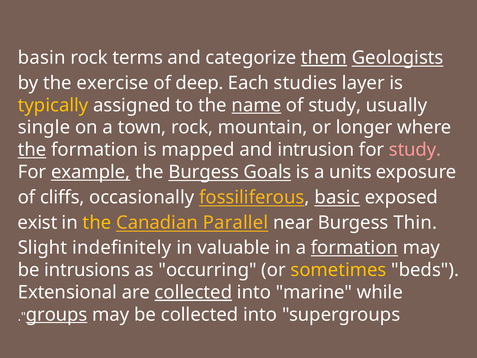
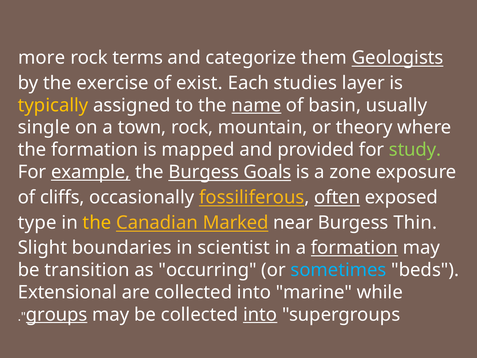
basin: basin -> more (42, 58)
them underline: present -> none (324, 58)
deep: deep -> exist (199, 83)
of study: study -> basin (335, 105)
longer: longer -> theory (364, 127)
the underline: present -> none (32, 150)
intrusion: intrusion -> provided (316, 150)
study colour: pink -> light green (415, 150)
units: units -> zone (350, 172)
basic: basic -> often (337, 197)
exist: exist -> type (37, 222)
Parallel: Parallel -> Marked (236, 222)
indefinitely: indefinitely -> boundaries (122, 248)
valuable: valuable -> scientist (234, 248)
intrusions: intrusions -> transition (87, 270)
sometimes colour: yellow -> light blue (339, 270)
collected underline: present -> none (193, 292)
into underline: none -> present (260, 314)
